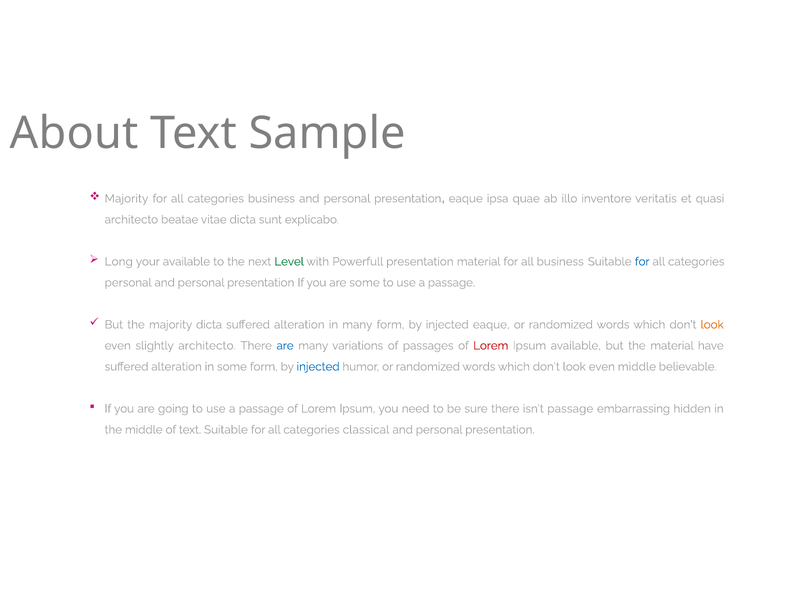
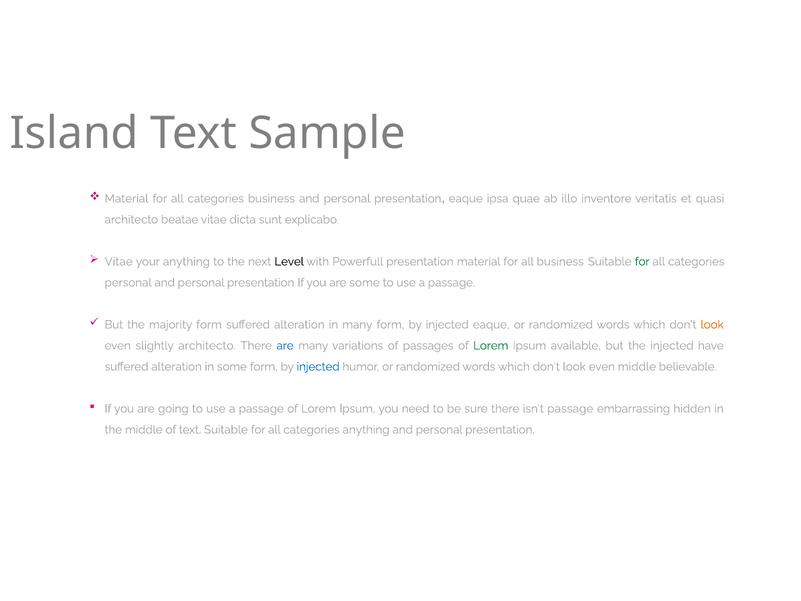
About: About -> Island (74, 133)
Majority: Majority -> Material (127, 198)
Long: Long -> Vitae (119, 261)
your available: available -> anything (186, 261)
Level colour: green -> black (289, 261)
for colour: blue -> green (642, 261)
majority dicta: dicta -> form (209, 324)
Lorem colour: red -> green (491, 345)
the material: material -> injected (672, 345)
categories classical: classical -> anything (366, 430)
